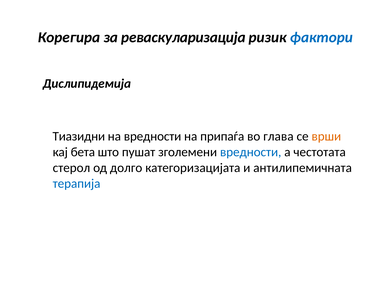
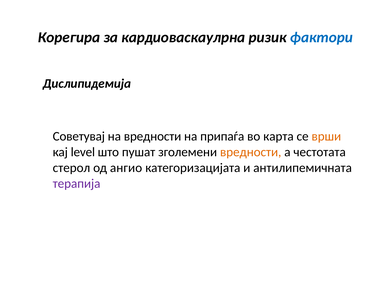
реваскуларизација: реваскуларизација -> кардиоваскаулрна (183, 37)
Тиазидни: Тиазидни -> Советувај (79, 136)
глава: глава -> карта (278, 136)
бета: бета -> level (83, 152)
вредности colour: blue -> orange (251, 152)
долго: долго -> ангио (126, 167)
терапија colour: blue -> purple (77, 183)
